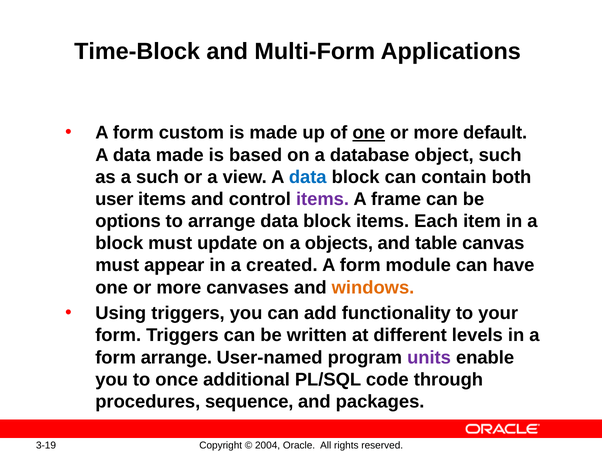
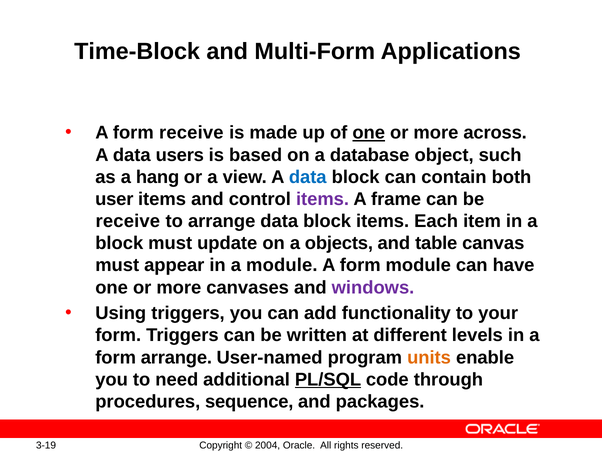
form custom: custom -> receive (191, 133)
default: default -> across (495, 133)
data made: made -> users (180, 155)
a such: such -> hang (158, 177)
options: options -> receive (128, 221)
a created: created -> module (282, 265)
windows colour: orange -> purple (373, 287)
units colour: purple -> orange (429, 357)
once: once -> need (177, 379)
PL/SQL underline: none -> present (328, 379)
